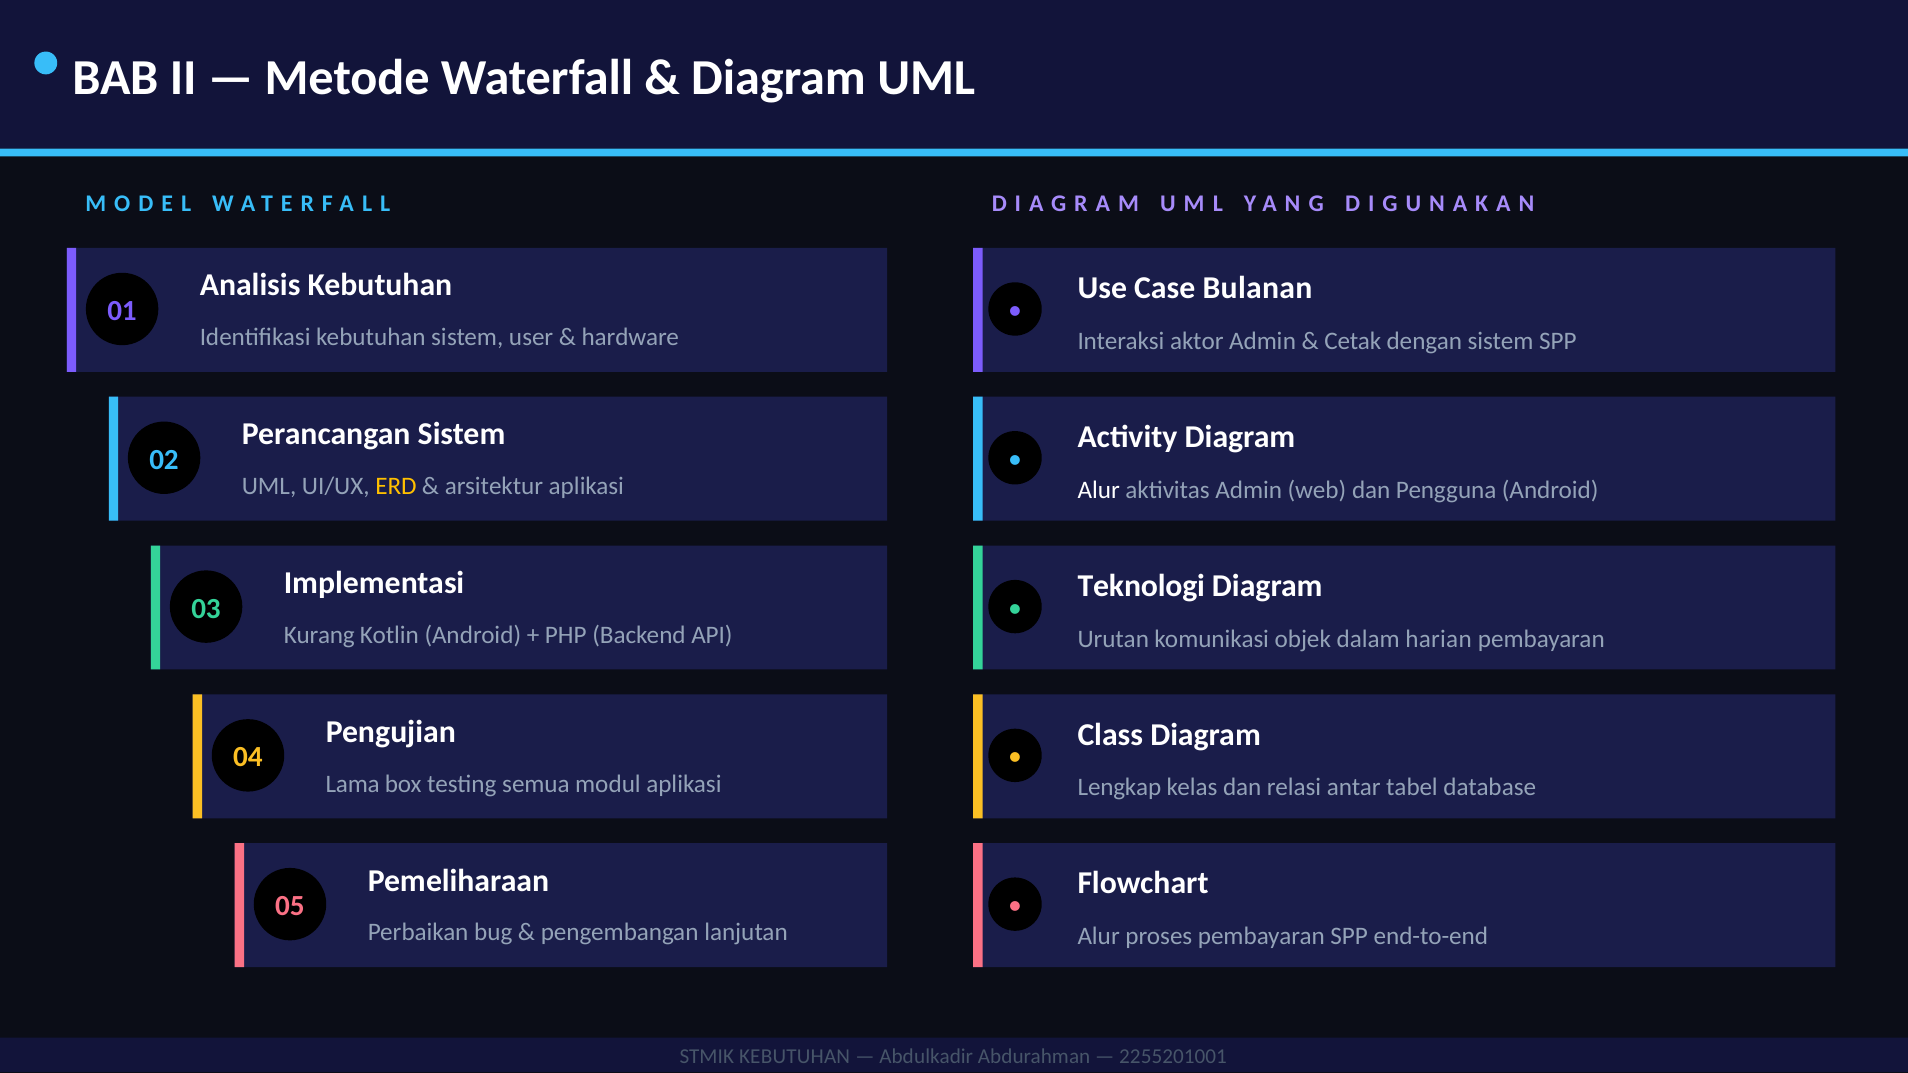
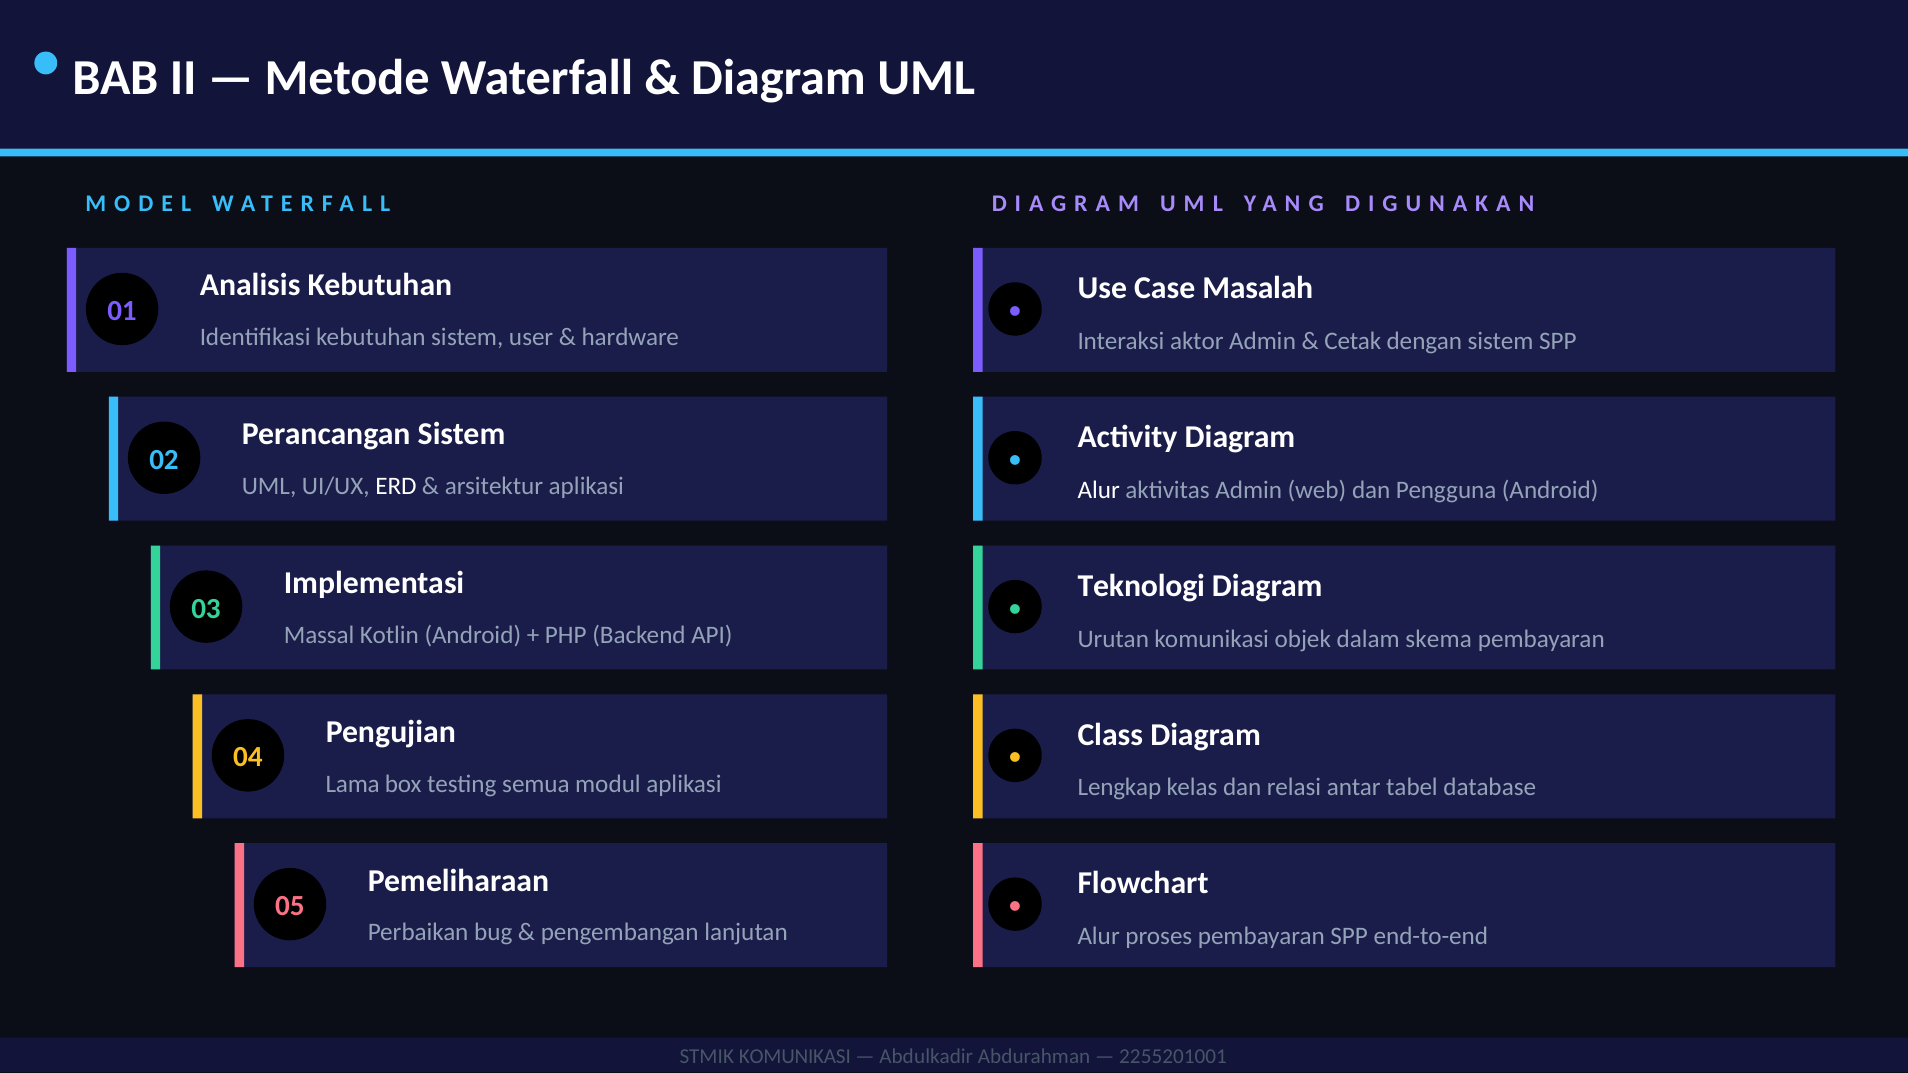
Bulanan: Bulanan -> Masalah (1258, 288)
ERD colour: yellow -> white (396, 486)
Kurang: Kurang -> Massal (319, 635)
harian: harian -> skema (1439, 639)
STMIK KEBUTUHAN: KEBUTUHAN -> KOMUNIKASI (795, 1057)
